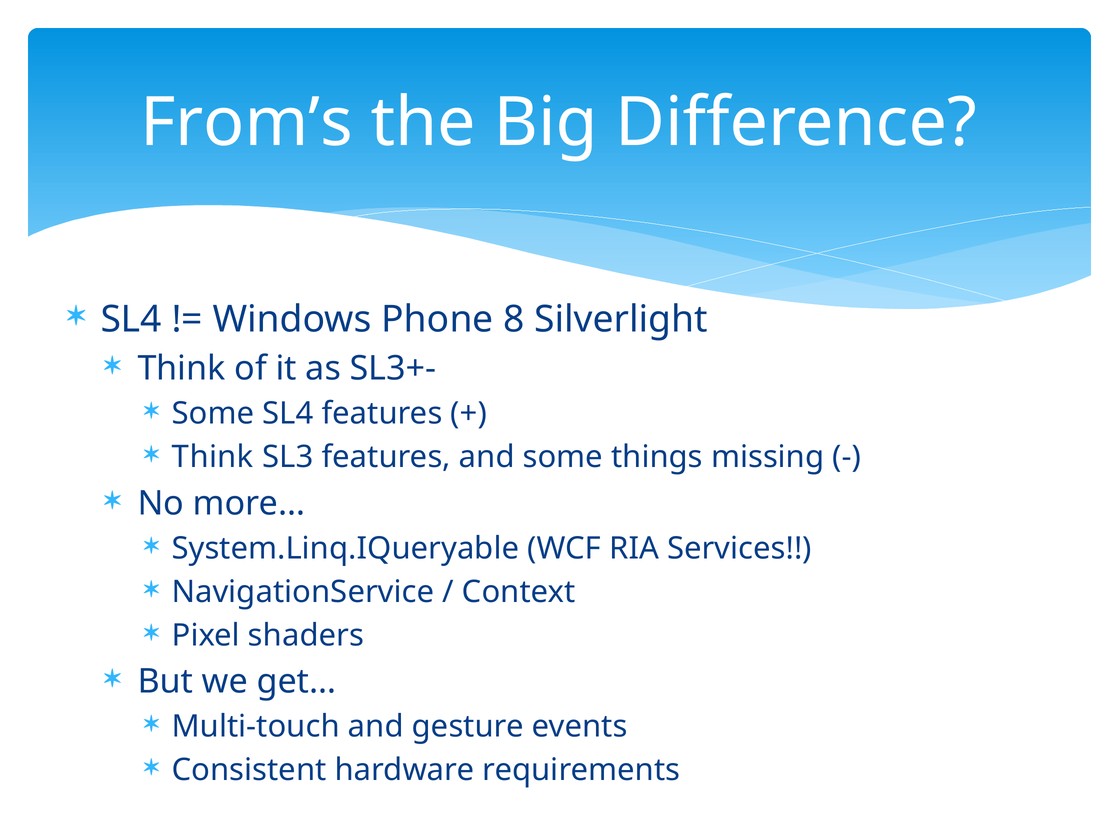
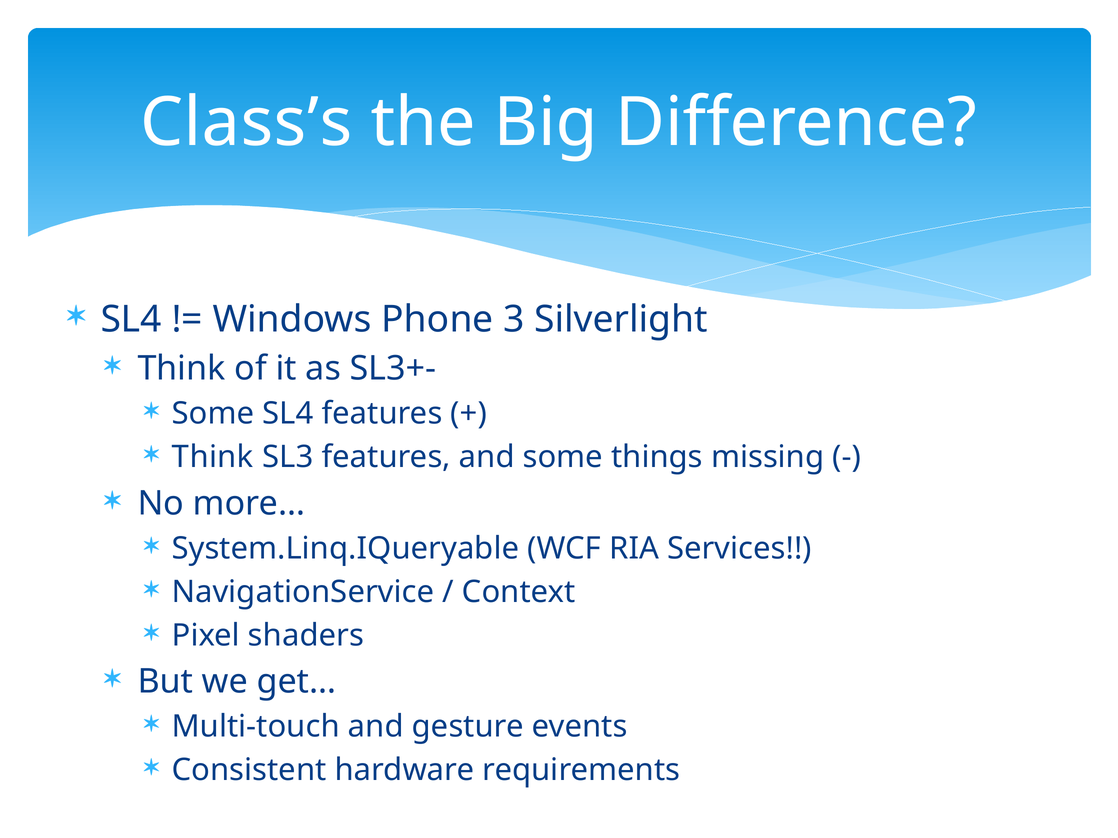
From’s: From’s -> Class’s (246, 123)
8: 8 -> 3 (514, 319)
